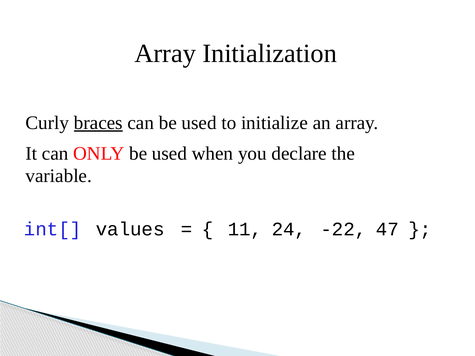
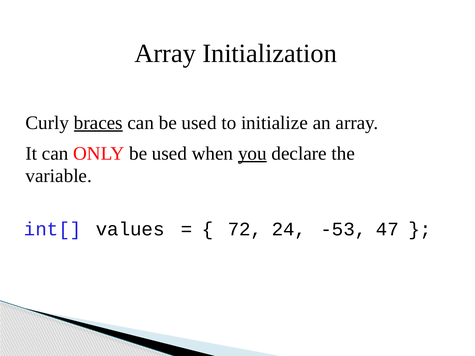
you underline: none -> present (252, 154)
11: 11 -> 72 (245, 229)
-22: -22 -> -53 (343, 229)
